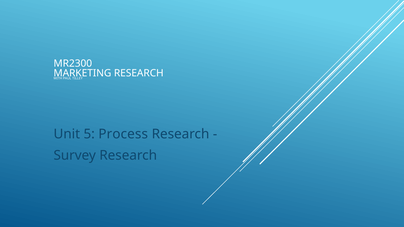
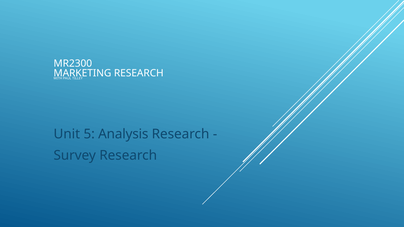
Process: Process -> Analysis (123, 134)
